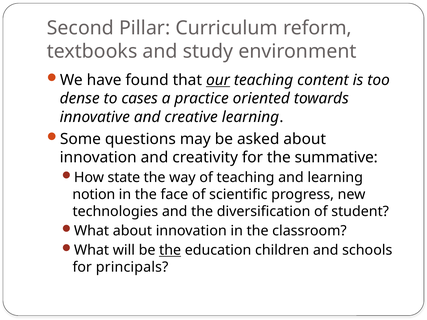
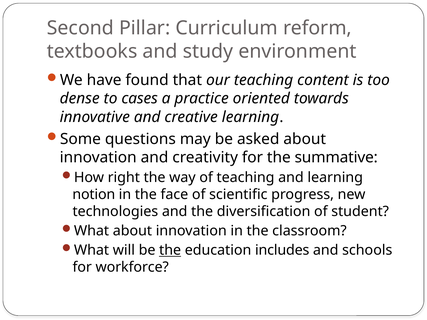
our underline: present -> none (218, 80)
state: state -> right (124, 178)
children: children -> includes (282, 250)
principals: principals -> workforce (132, 267)
